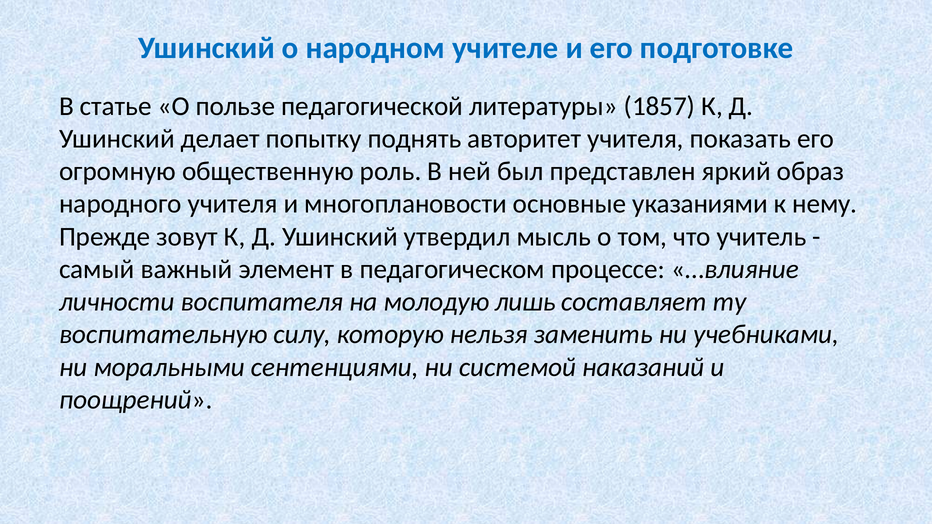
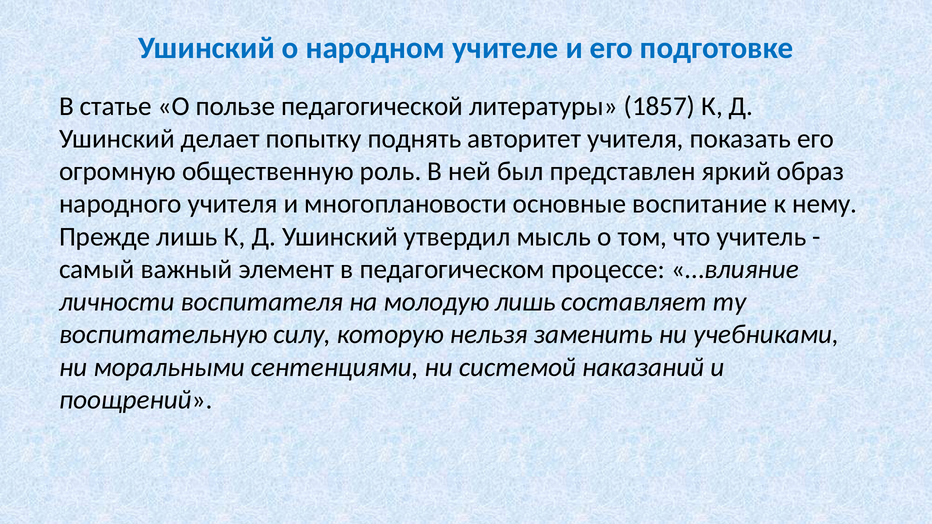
указаниями: указаниями -> воспитание (700, 204)
Прежде зовут: зовут -> лишь (187, 237)
